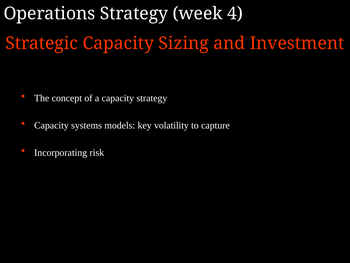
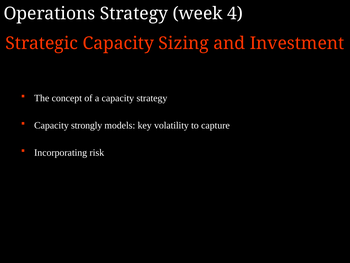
systems: systems -> strongly (87, 125)
